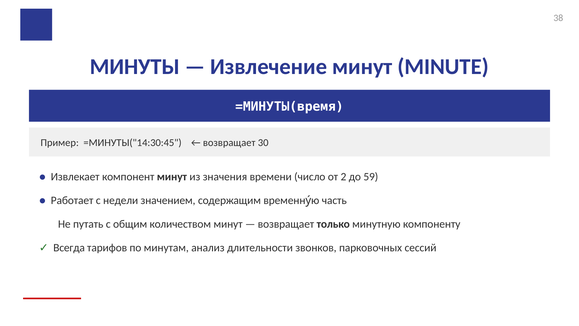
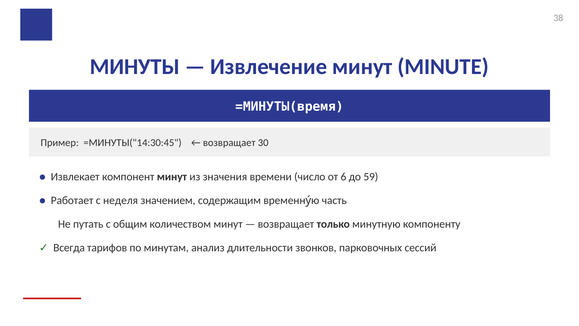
2: 2 -> 6 (343, 177)
недели: недели -> неделя (121, 200)
